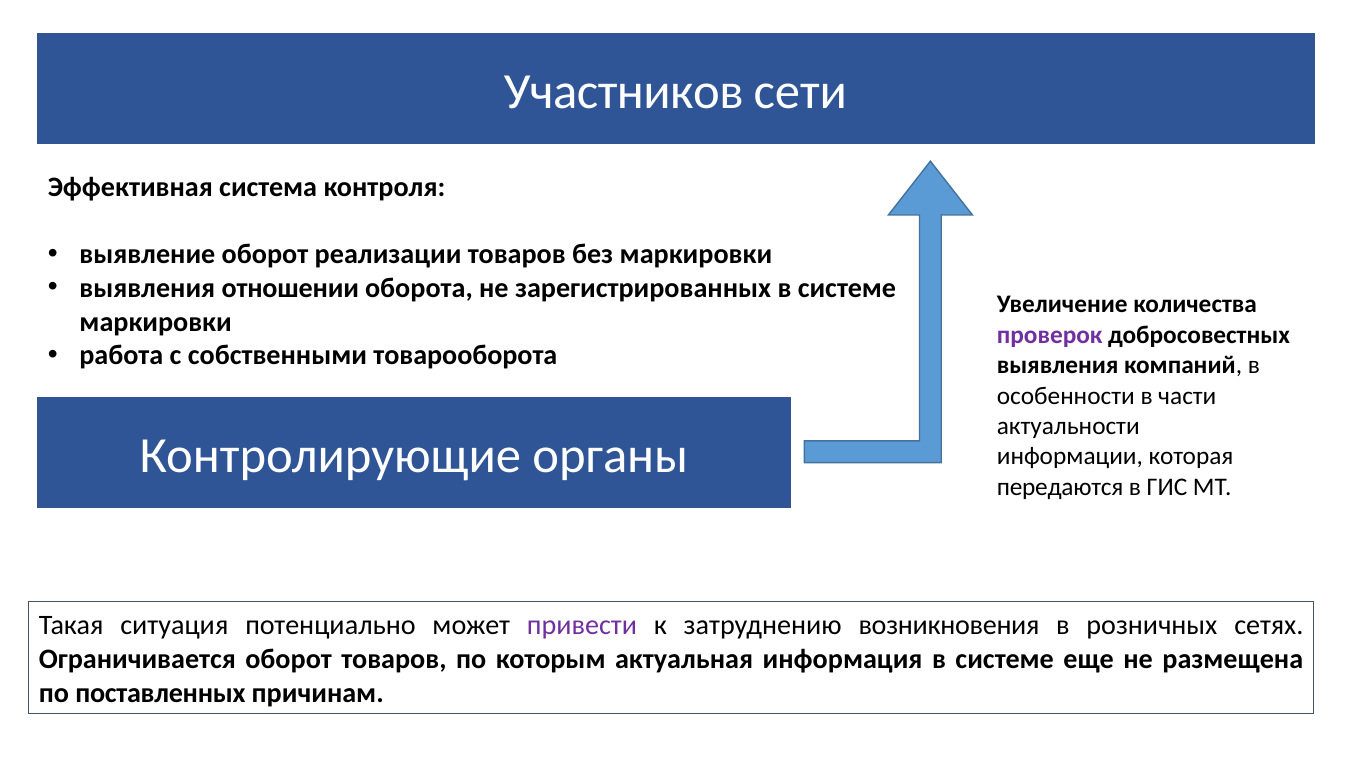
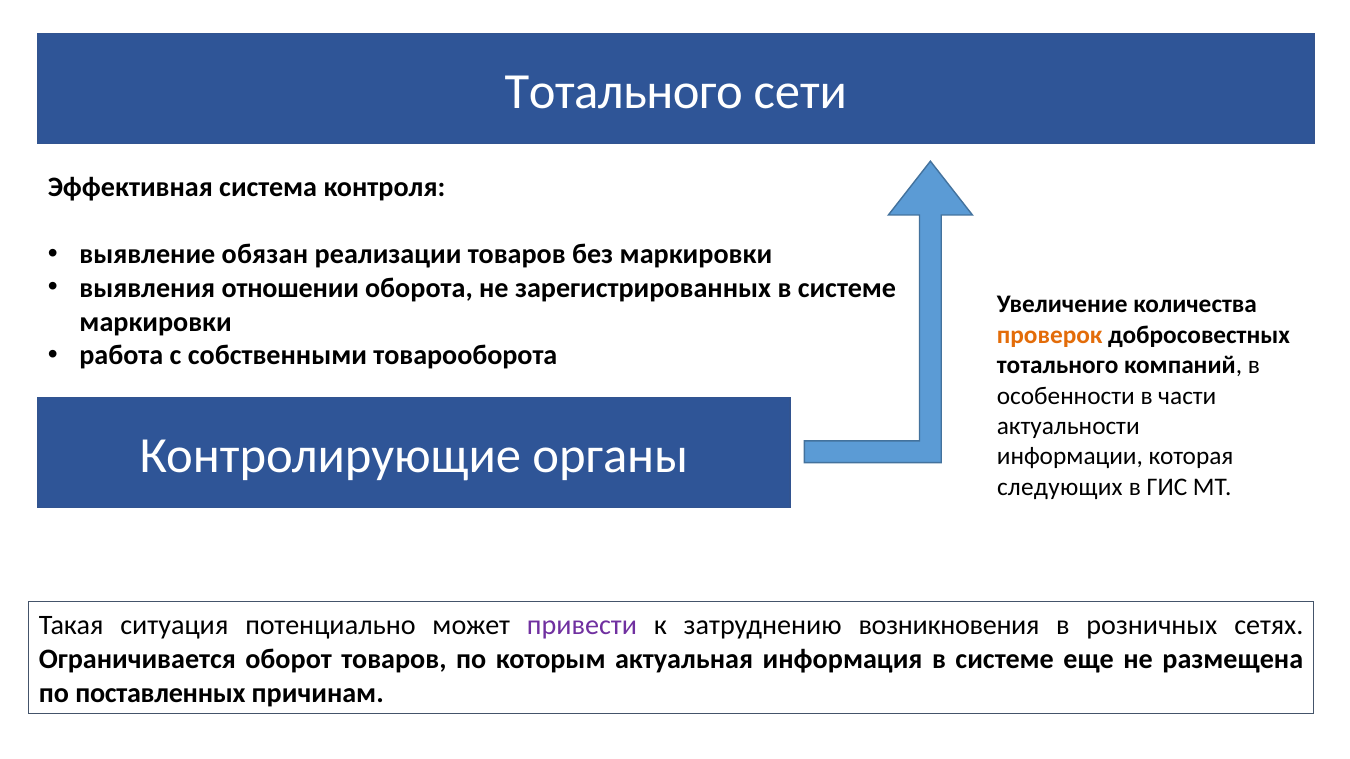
Участников: Участников -> Тотального (624, 92)
выявление оборот: оборот -> обязан (265, 255)
проверок colour: purple -> orange (1050, 335)
выявления: выявления -> тотального (1058, 366)
передаются: передаются -> следующих (1060, 487)
